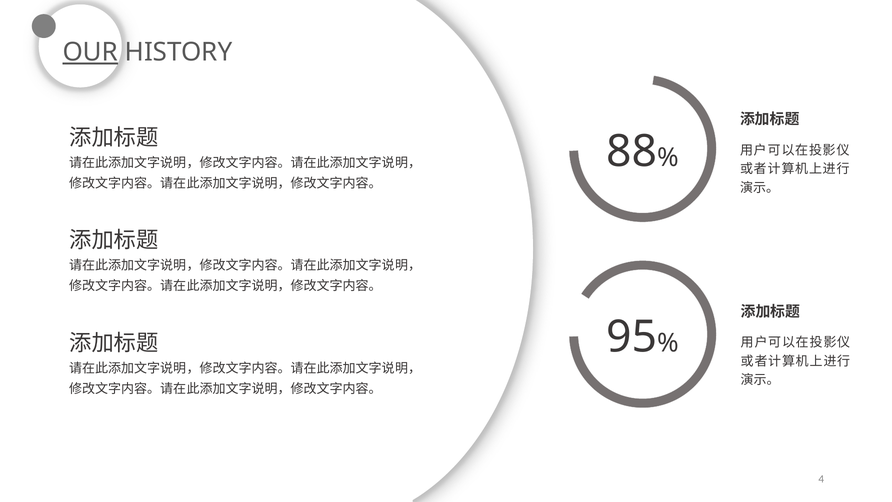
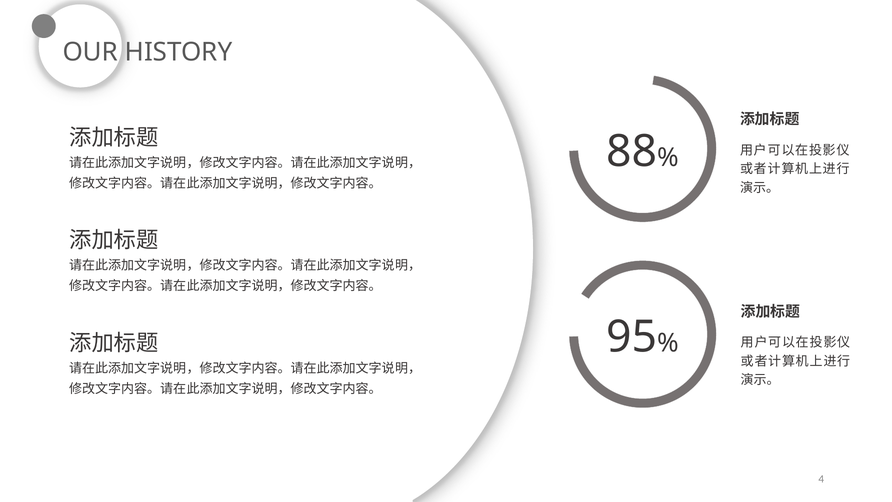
OUR underline: present -> none (90, 52)
